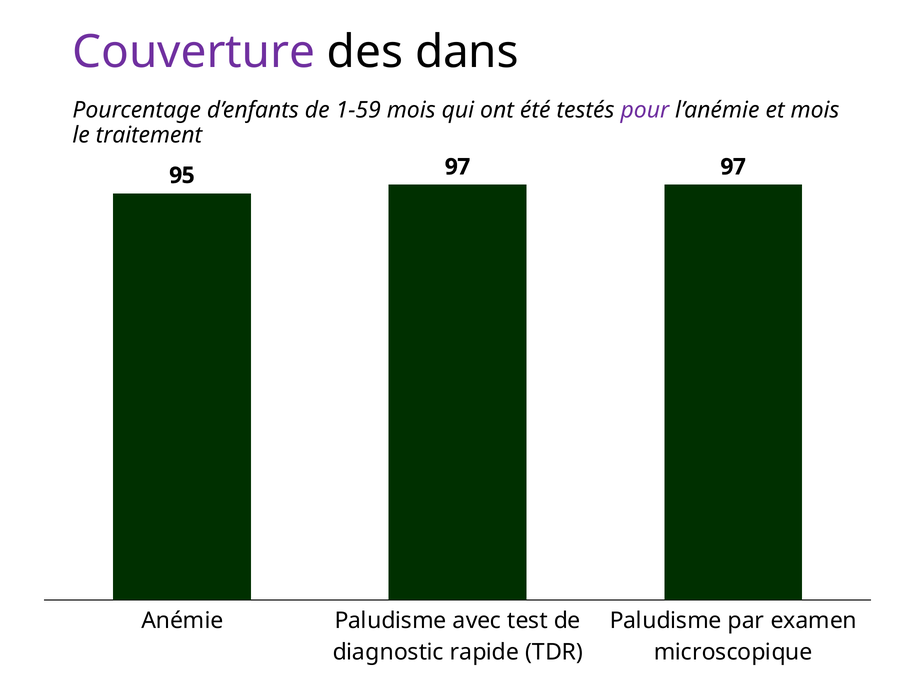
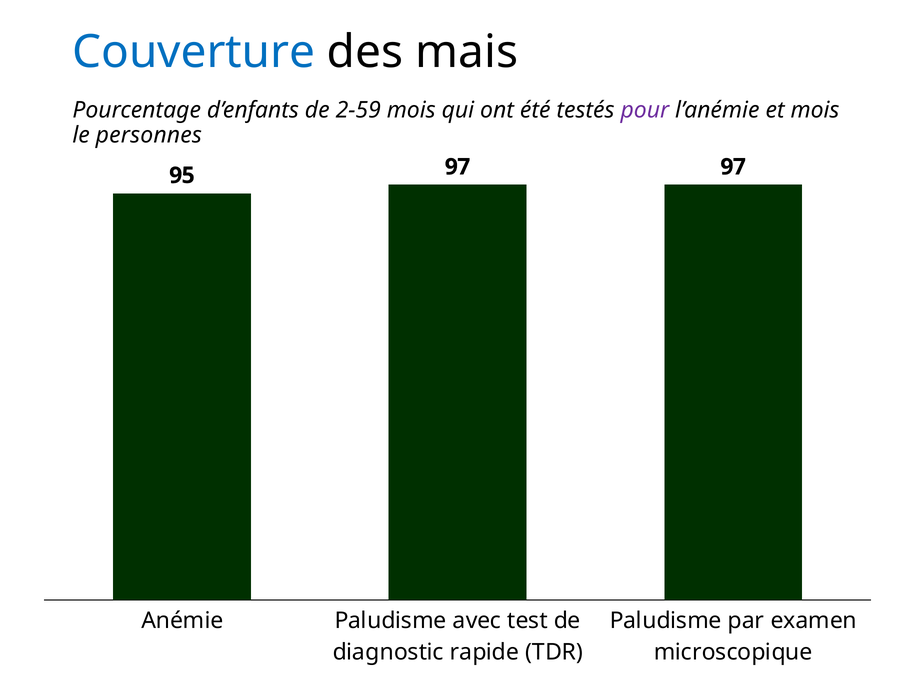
Couverture colour: purple -> blue (194, 52)
dans: dans -> mais (467, 52)
1-59: 1-59 -> 2-59 (358, 110)
traitement: traitement -> personnes (149, 135)
